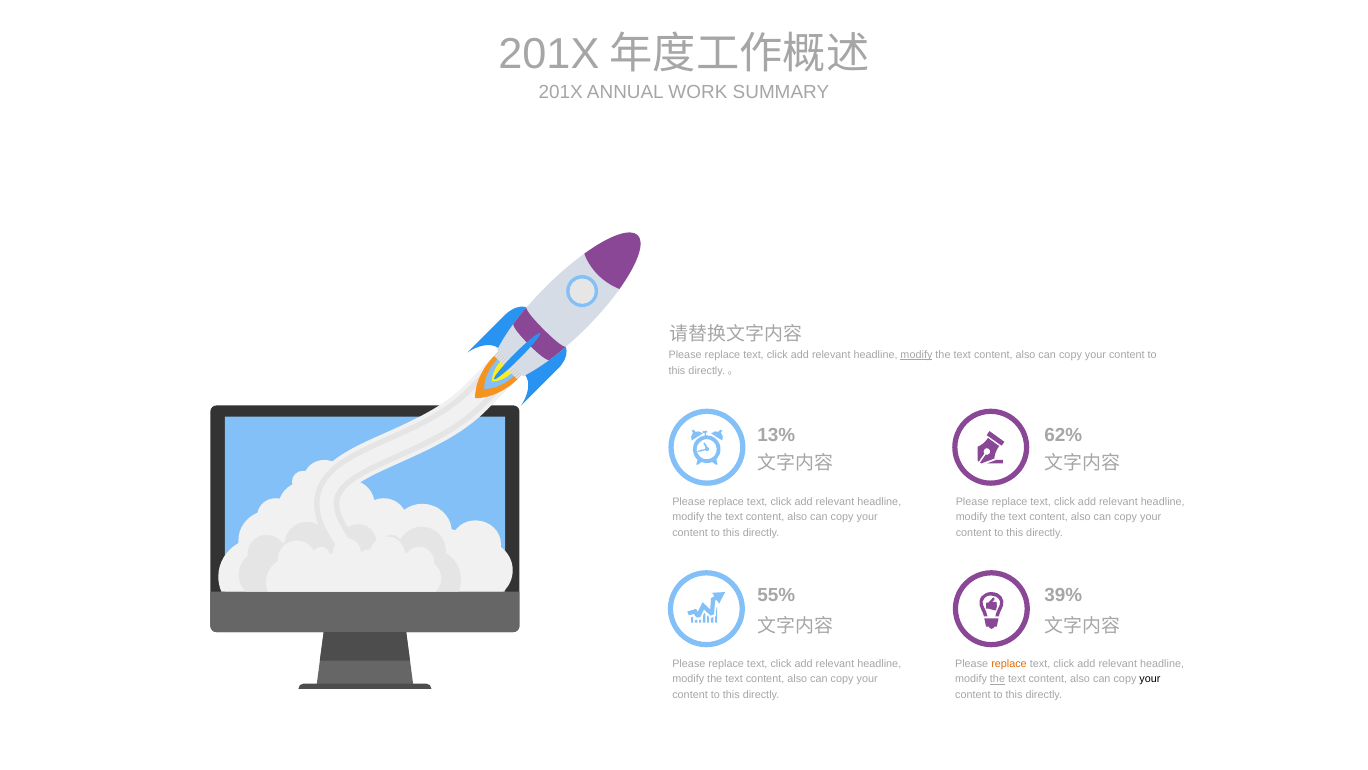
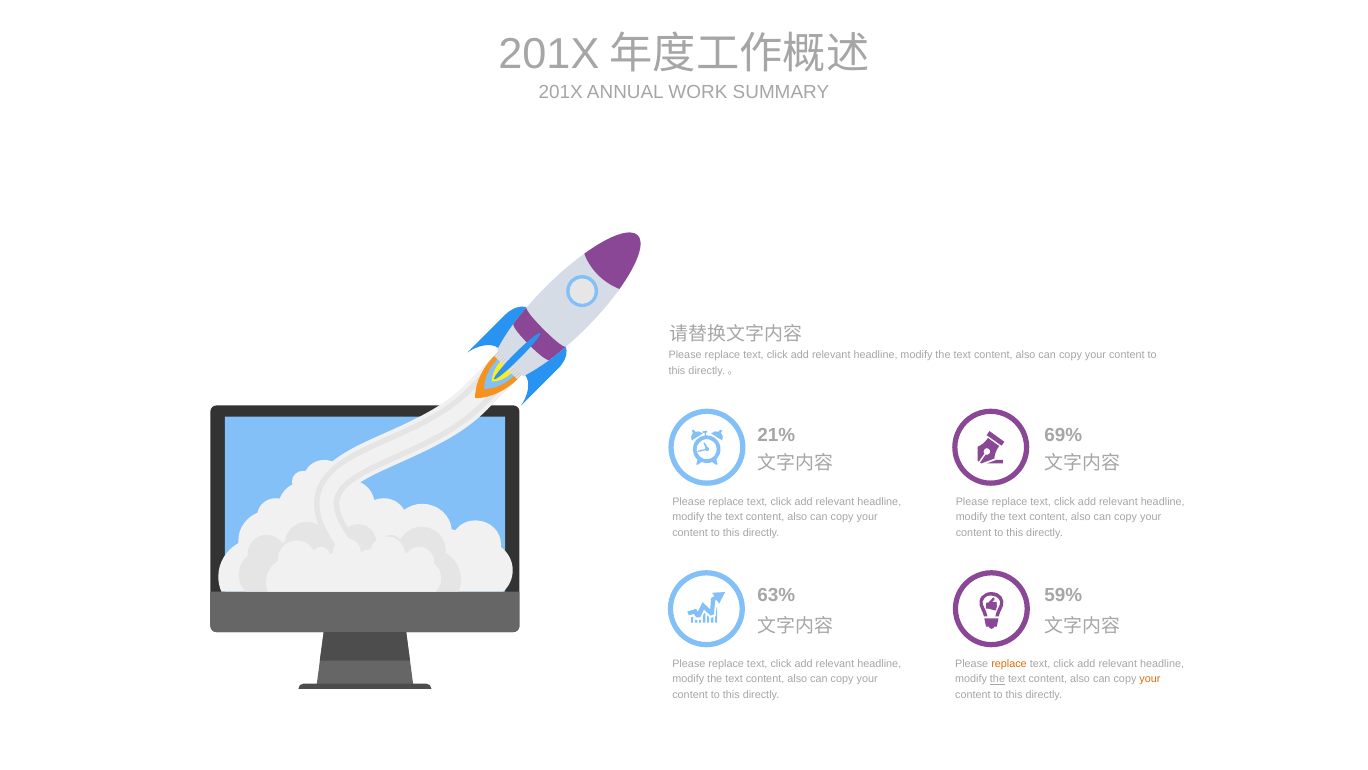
modify underline: present -> none (916, 355)
13%: 13% -> 21% (776, 435)
62%: 62% -> 69% (1063, 435)
55%: 55% -> 63% (776, 595)
39%: 39% -> 59% (1063, 595)
your colour: black -> orange (1150, 679)
